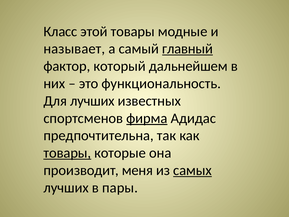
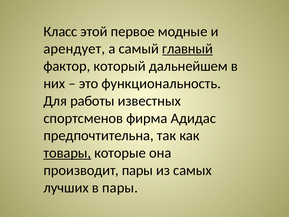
этой товары: товары -> первое (133, 31)
называет: называет -> арендует (74, 49)
Для лучших: лучших -> работы (92, 101)
фирма underline: present -> none (147, 118)
производит меня: меня -> пары (137, 170)
самых underline: present -> none (193, 170)
